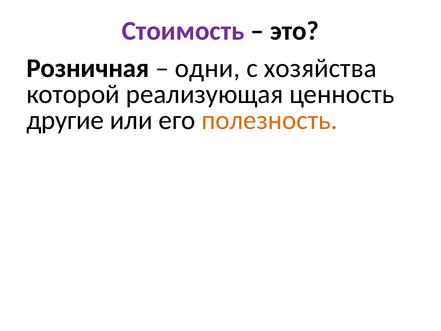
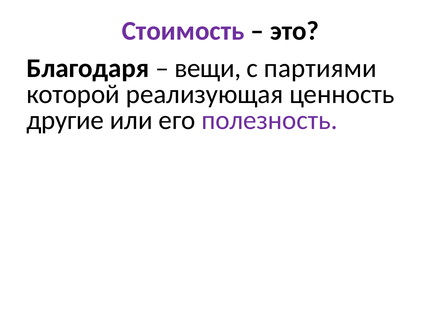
Розничная: Розничная -> Благодаря (88, 68)
одни: одни -> вещи (208, 68)
хозяйства: хозяйства -> партиями (320, 68)
полезность colour: orange -> purple (269, 120)
